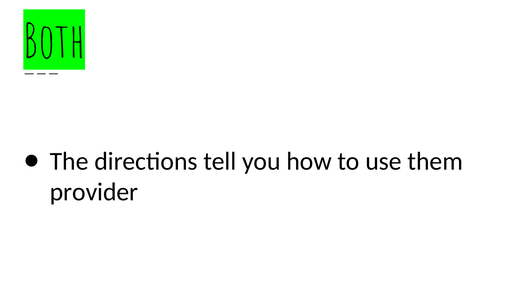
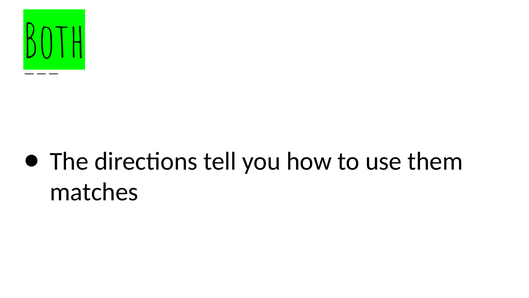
provider: provider -> matches (94, 192)
